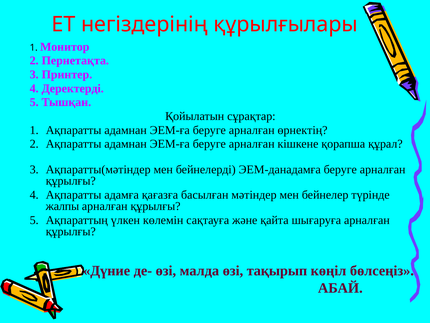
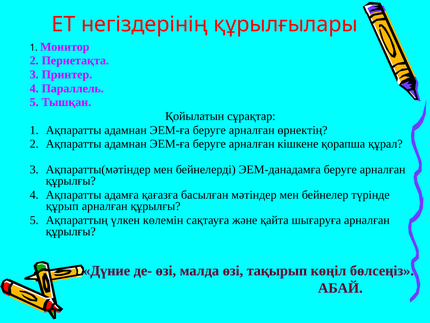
Деректерді: Деректерді -> Параллель (73, 88)
жалпы: жалпы -> құрып (62, 206)
